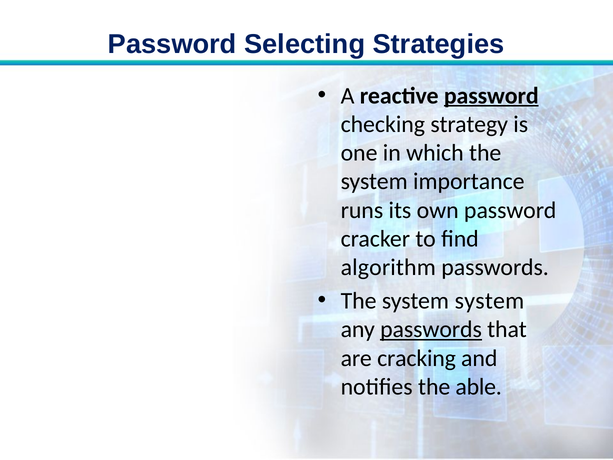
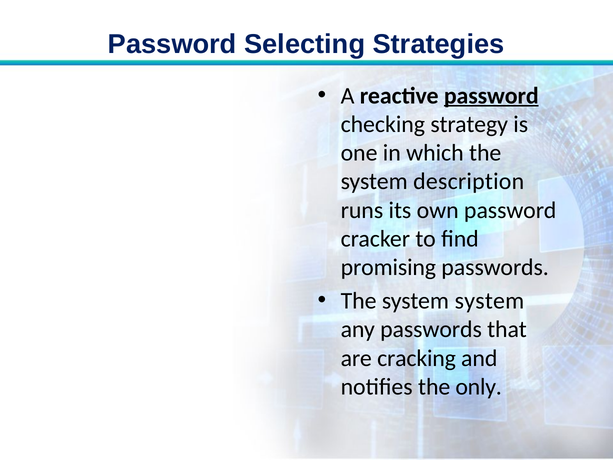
importance: importance -> description (469, 181)
algorithm: algorithm -> promising (388, 267)
passwords underline: present -> none (431, 329)
able: able -> only (479, 387)
